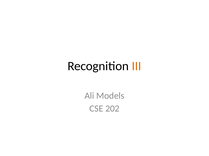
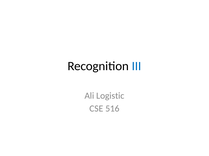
III colour: orange -> blue (136, 66)
Models: Models -> Logistic (110, 96)
202: 202 -> 516 (112, 109)
